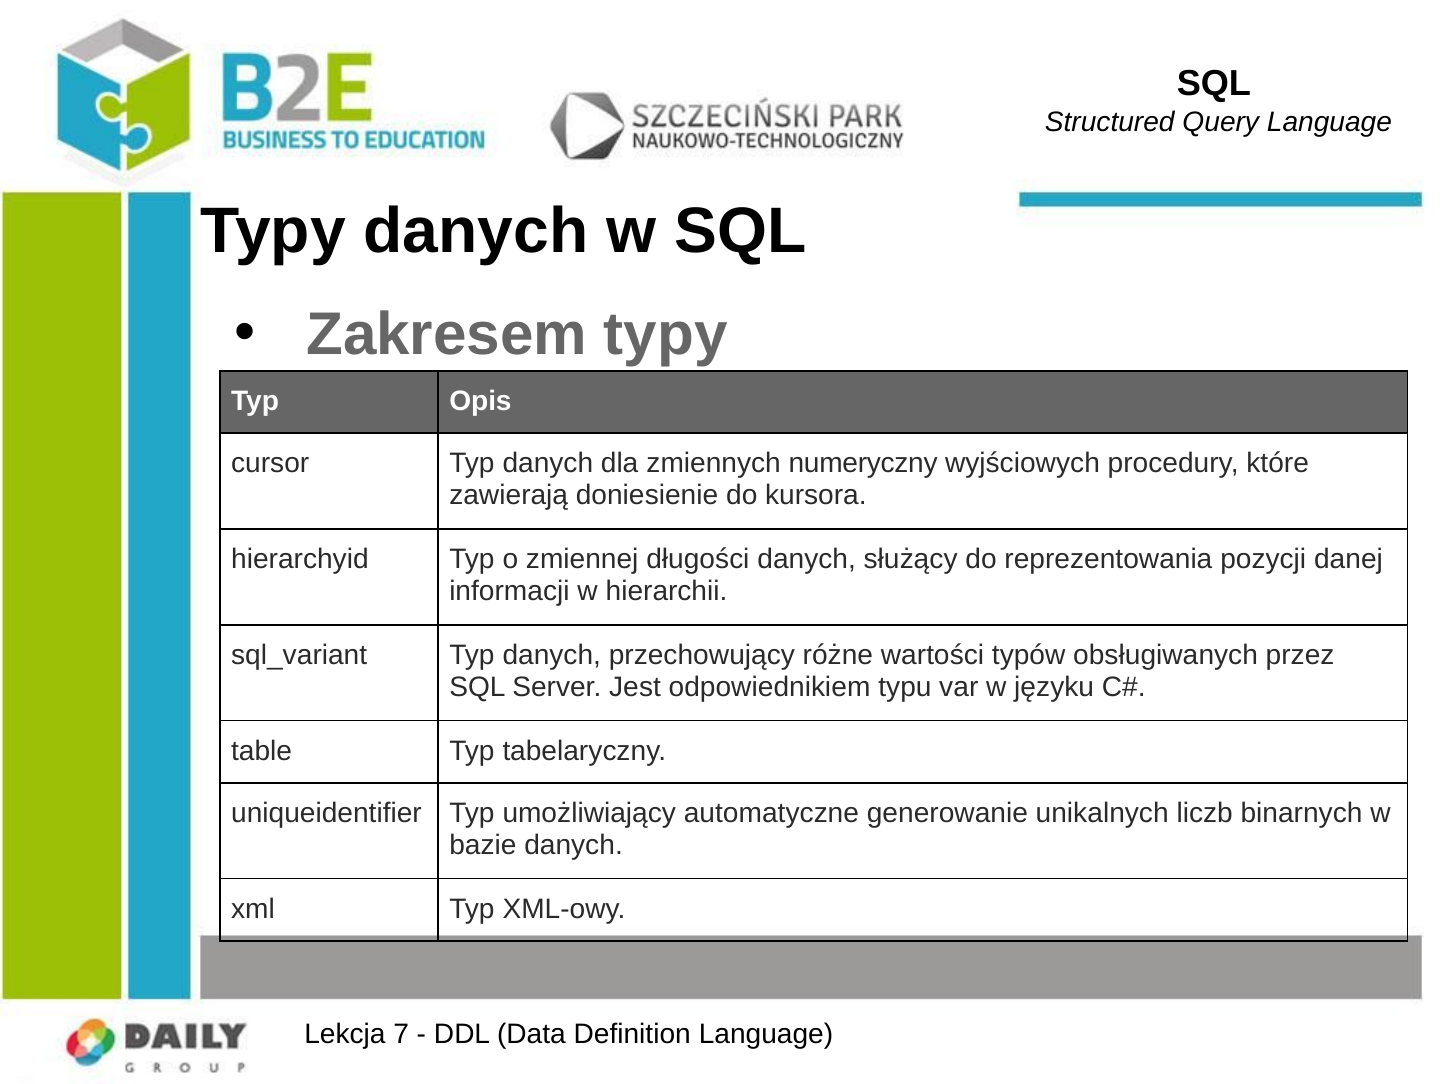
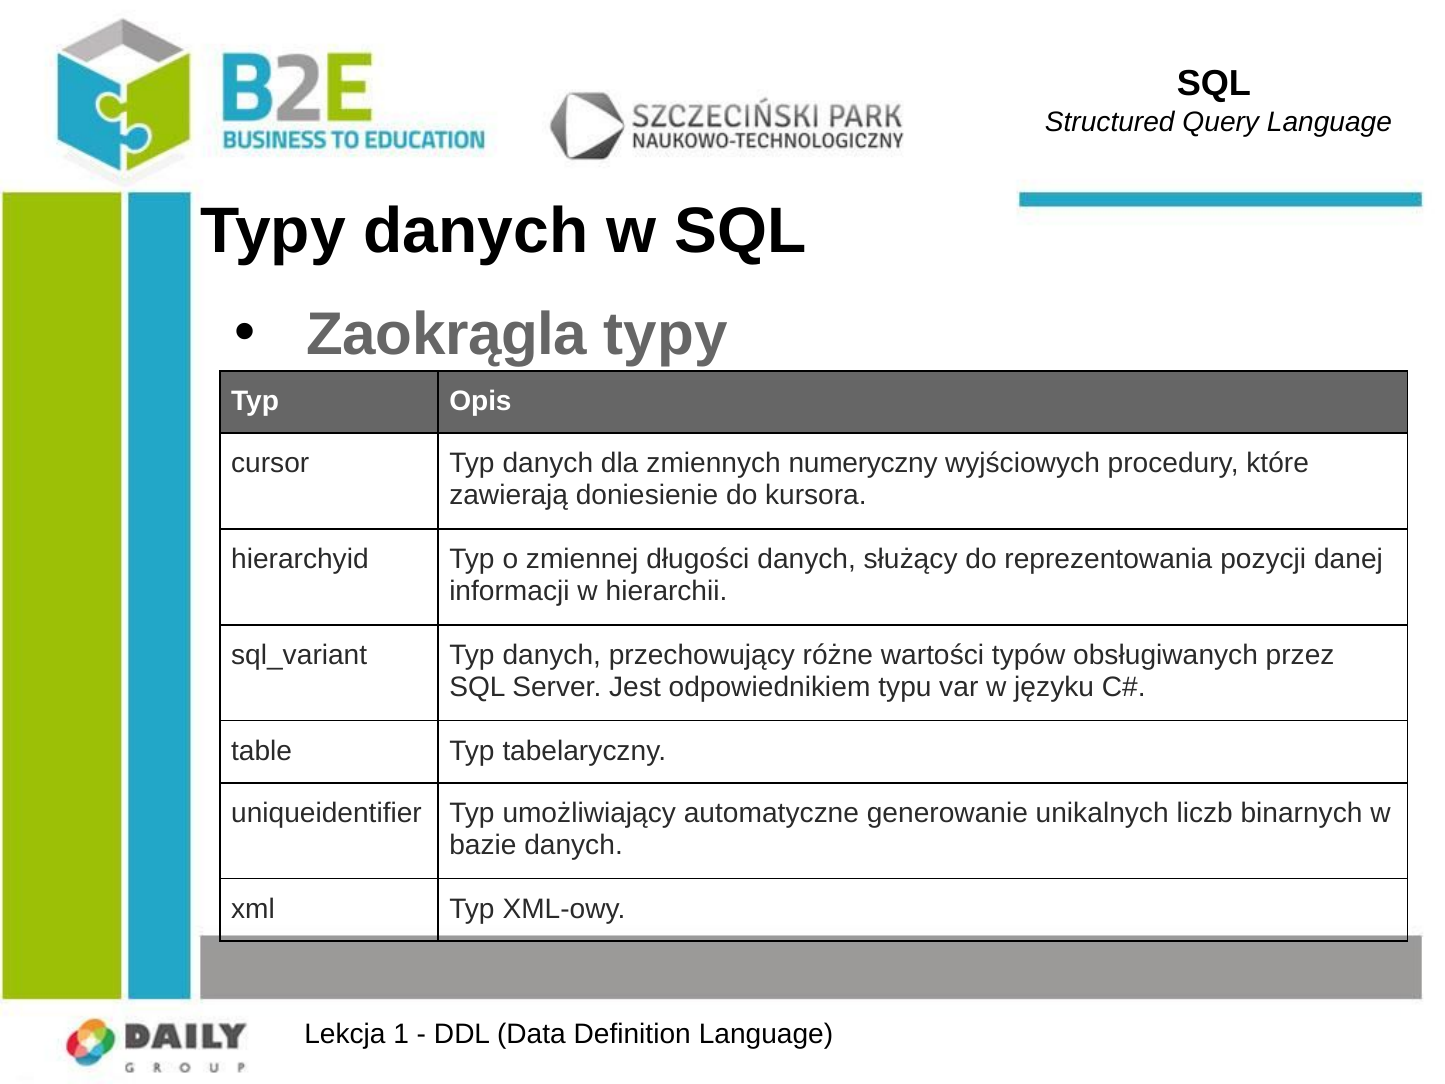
Zakresem: Zakresem -> Zaokrągla (447, 335)
7: 7 -> 1 (401, 1034)
